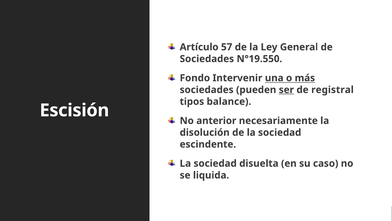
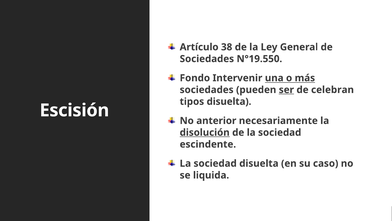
57: 57 -> 38 (227, 47)
registral: registral -> celebran (332, 90)
tipos balance: balance -> disuelta (229, 101)
disolución underline: none -> present (205, 132)
